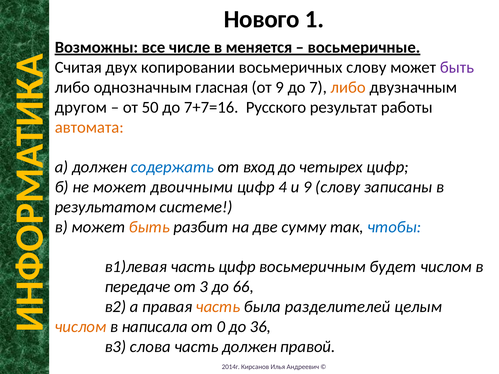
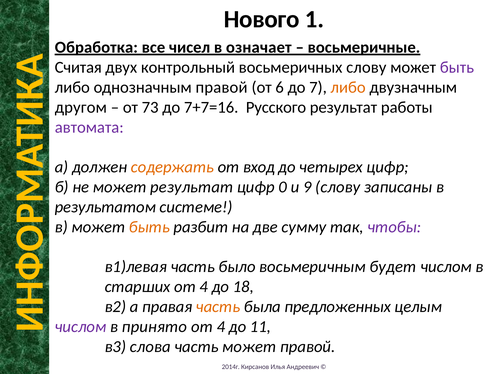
Возможны: Возможны -> Обработка (96, 47)
числе: числе -> чисел (190, 47)
меняется: меняется -> означает (259, 47)
копировании: копировании -> контрольный (188, 67)
однозначным гласная: гласная -> правой (222, 87)
от 9: 9 -> 6 (280, 87)
50: 50 -> 73 (150, 107)
автомата colour: orange -> purple (89, 127)
содержать colour: blue -> orange (173, 167)
может двоичными: двоичными -> результат (192, 187)
4: 4 -> 0 (283, 187)
чтобы colour: blue -> purple (394, 227)
часть цифр: цифр -> было (237, 267)
передаче: передаче -> старших (138, 287)
3: 3 -> 4 (204, 287)
66: 66 -> 18 (243, 287)
разделителей: разделителей -> предложенных (338, 307)
числом colour: orange -> purple (81, 327)
написала: написала -> принято (155, 327)
0: 0 -> 4 (221, 327)
36: 36 -> 11 (260, 327)
часть должен: должен -> может (249, 347)
